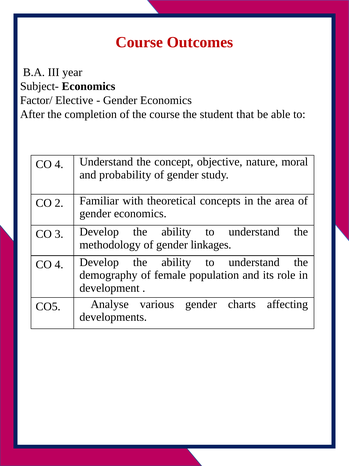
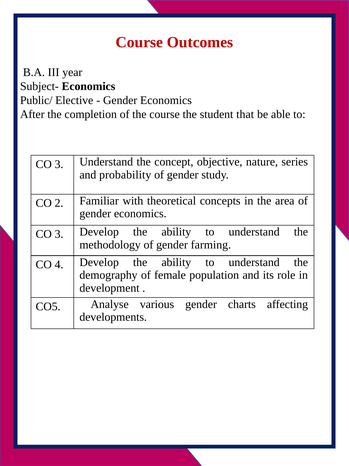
Factor/: Factor/ -> Public/ (36, 100)
4: 4 -> 3 (59, 164)
moral: moral -> series (295, 162)
linkages: linkages -> farming (211, 244)
